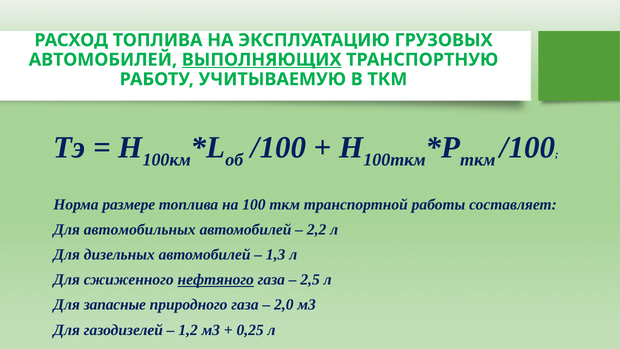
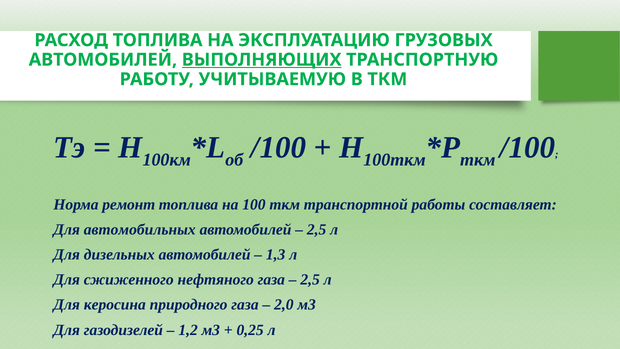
размере: размере -> ремонт (129, 204)
2,2: 2,2 -> 2,5 (317, 229)
нефтяного underline: present -> none (216, 280)
запасные: запасные -> керосина (115, 305)
